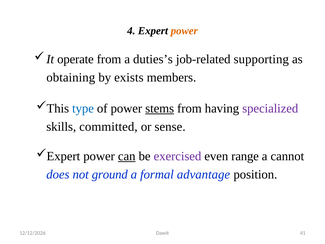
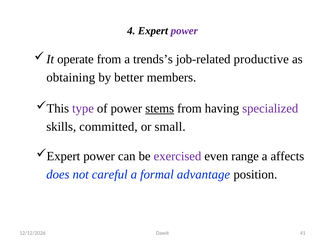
power colour: orange -> purple (184, 31)
duties’s: duties’s -> trends’s (153, 59)
supporting: supporting -> productive (261, 59)
exists: exists -> better (129, 77)
type colour: blue -> purple (83, 108)
sense: sense -> small (170, 127)
can underline: present -> none (127, 156)
cannot: cannot -> affects (287, 156)
ground: ground -> careful (110, 174)
